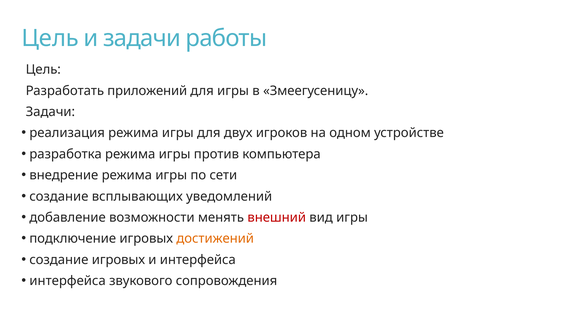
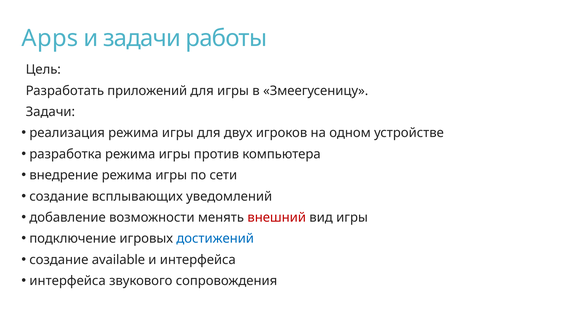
Цель: Цель -> Apps (50, 38)
достижений colour: orange -> blue (215, 238)
создание игровых: игровых -> available (118, 260)
